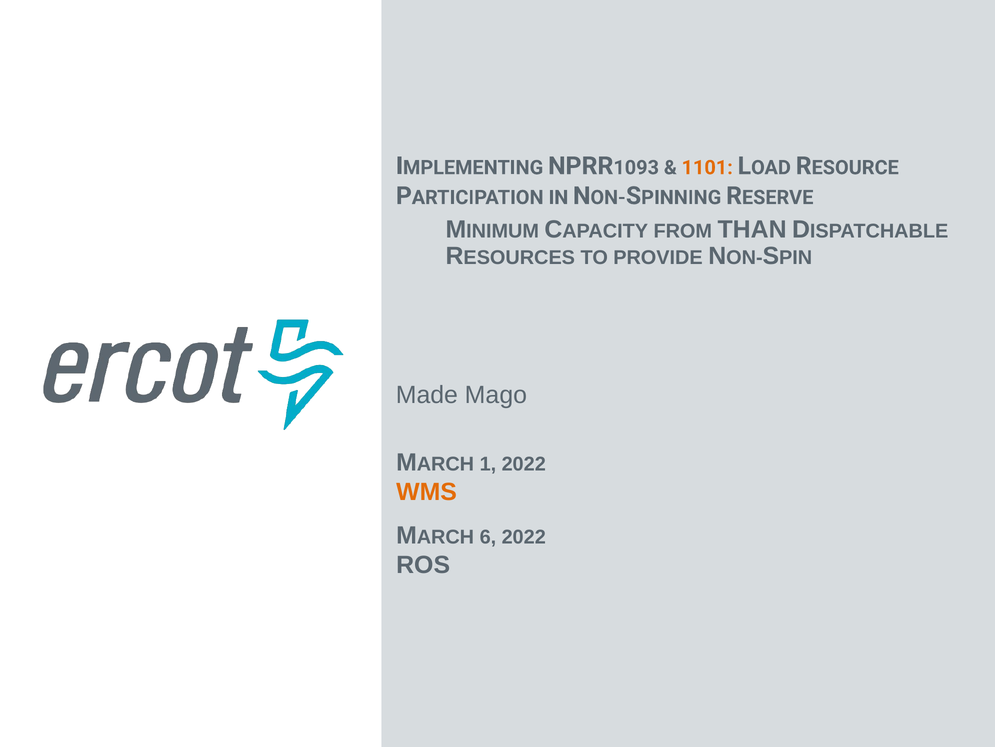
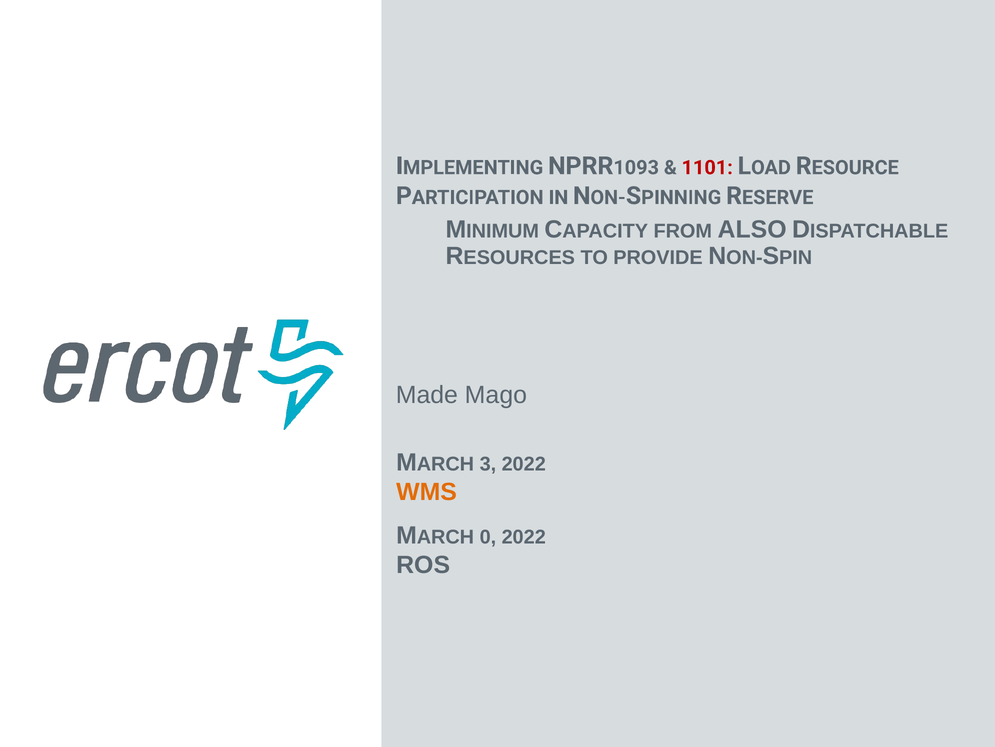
1101 colour: orange -> red (707, 167)
THAN: THAN -> ALSO (752, 229)
1: 1 -> 3 (488, 464)
6: 6 -> 0 (488, 536)
